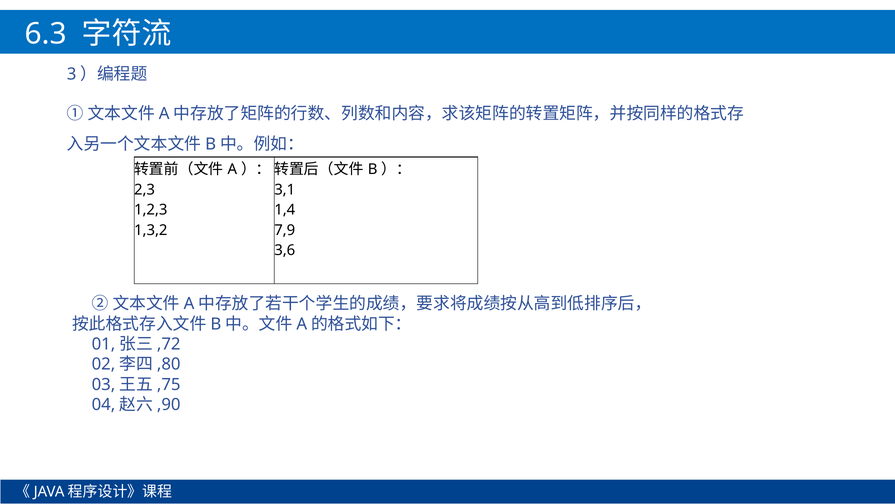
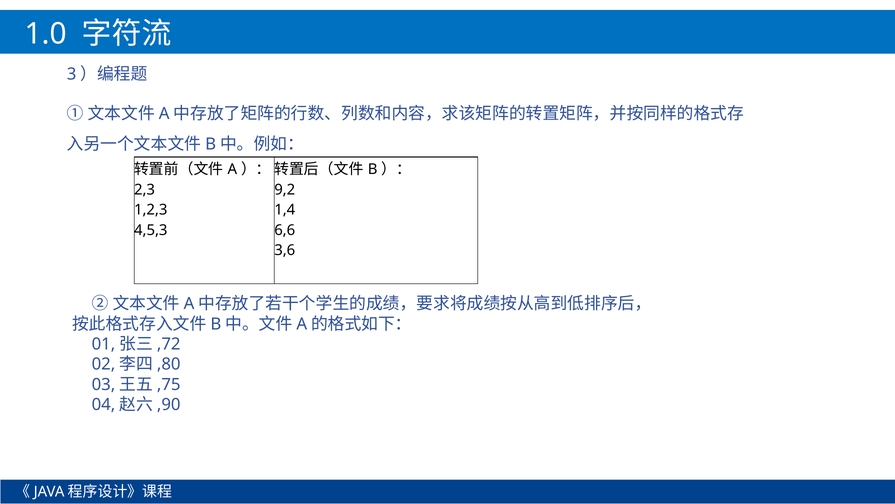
6.3: 6.3 -> 1.0 (46, 34)
3,1: 3,1 -> 9,2 (285, 189)
1,3,2: 1,3,2 -> 4,5,3 (151, 230)
7,9: 7,9 -> 6,6 (285, 230)
